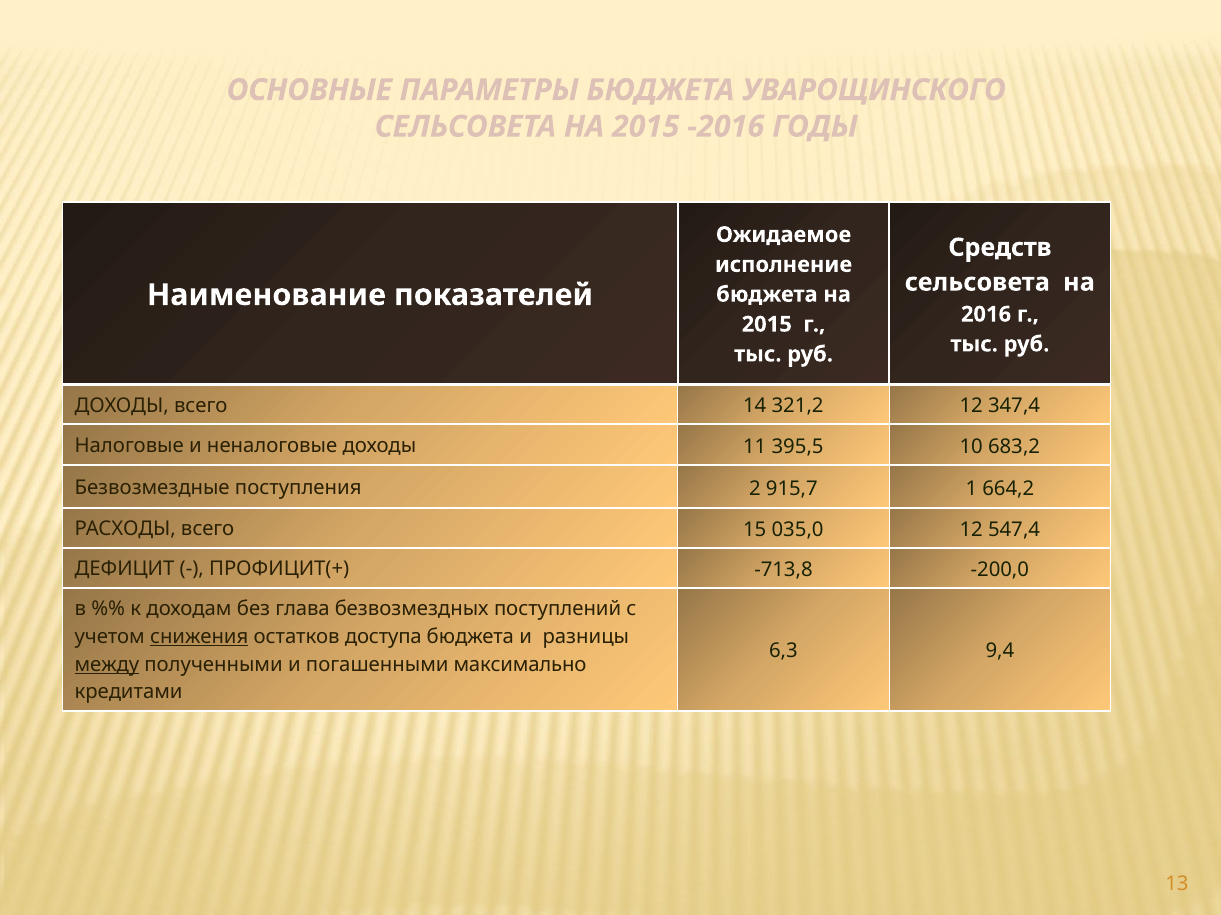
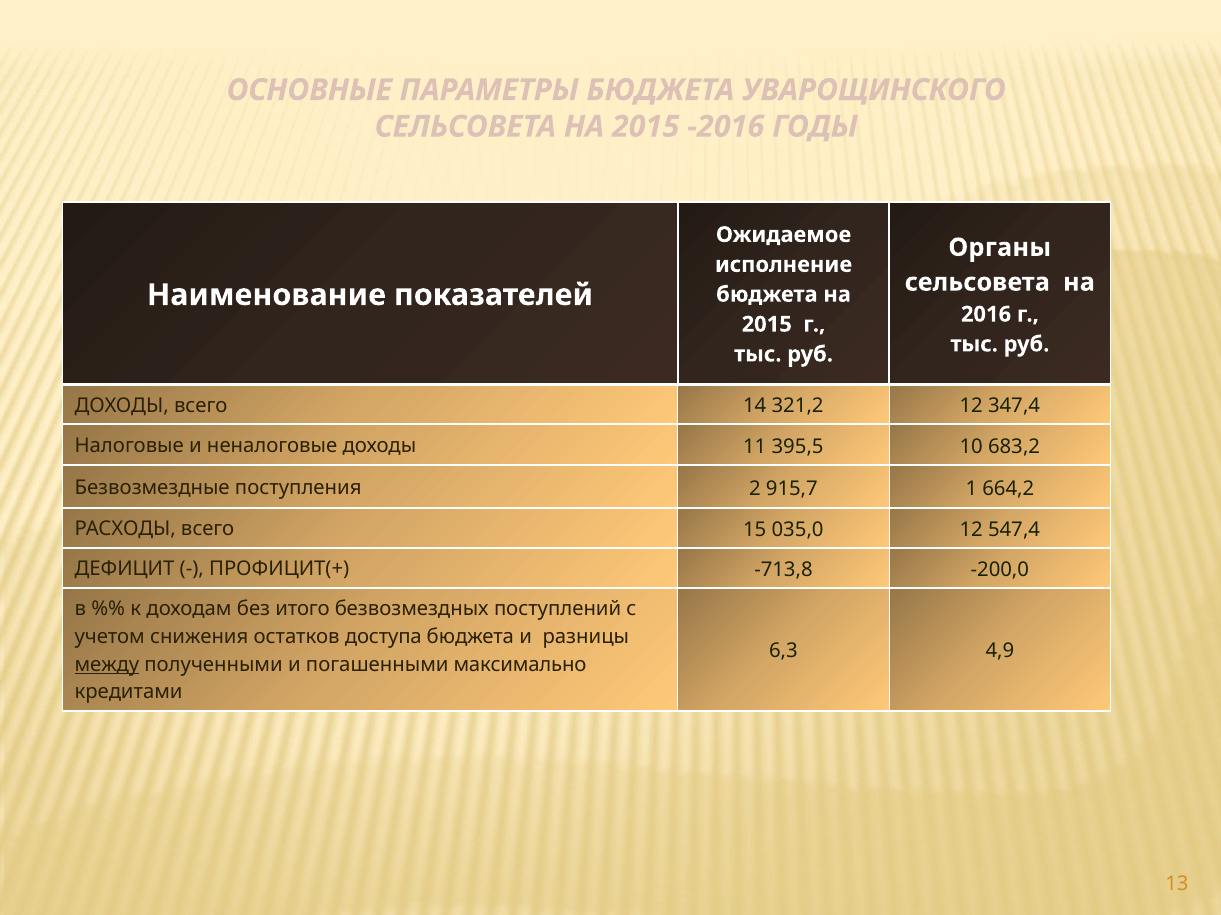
Средств: Средств -> Органы (1000, 248)
глава: глава -> итого (303, 610)
снижения underline: present -> none (199, 637)
9,4: 9,4 -> 4,9 (1000, 652)
